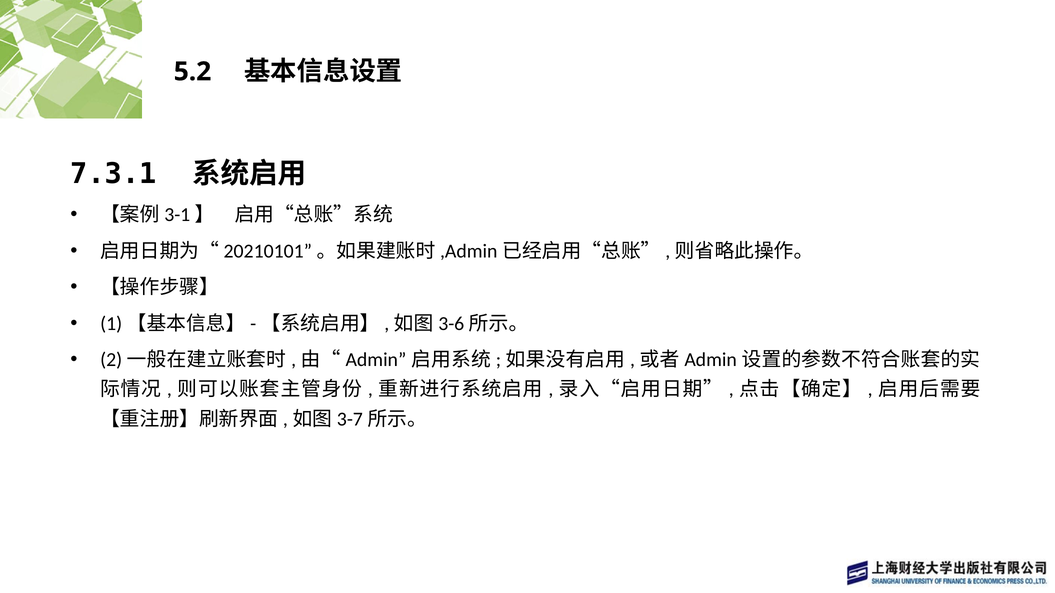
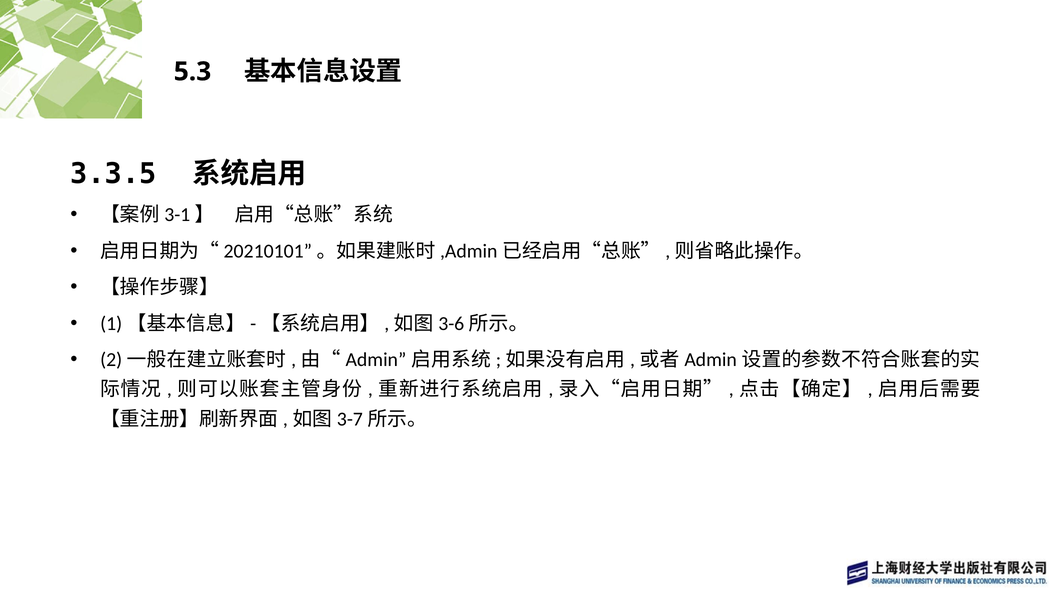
5.2: 5.2 -> 5.3 (193, 72)
7.3.1: 7.3.1 -> 3.3.5 (113, 174)
